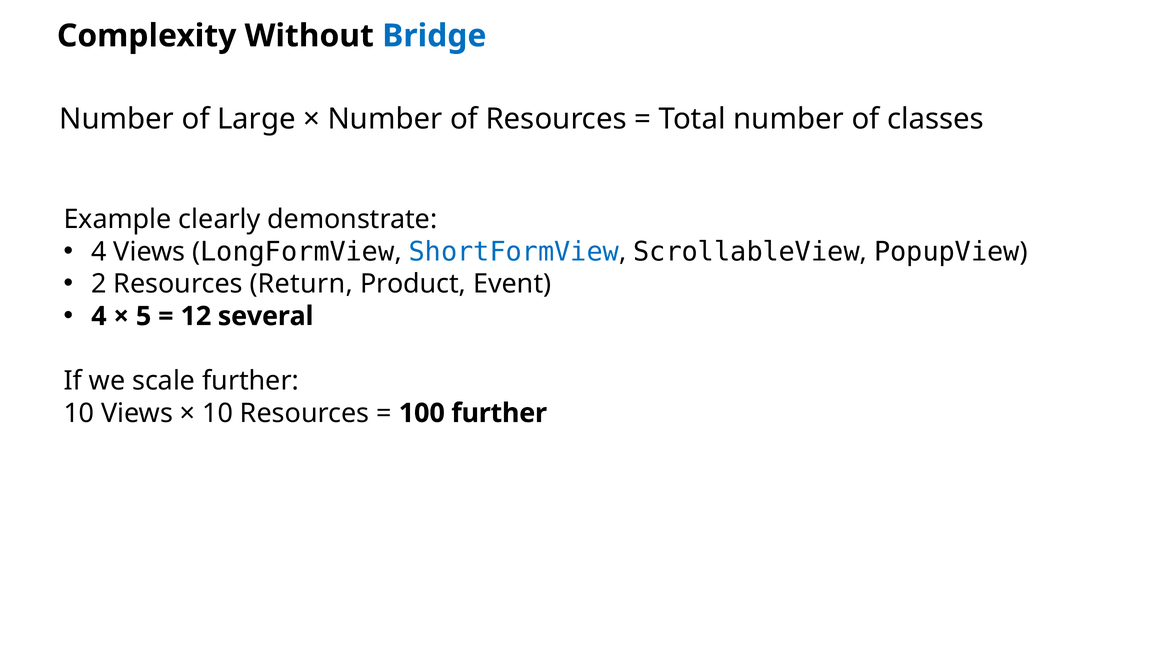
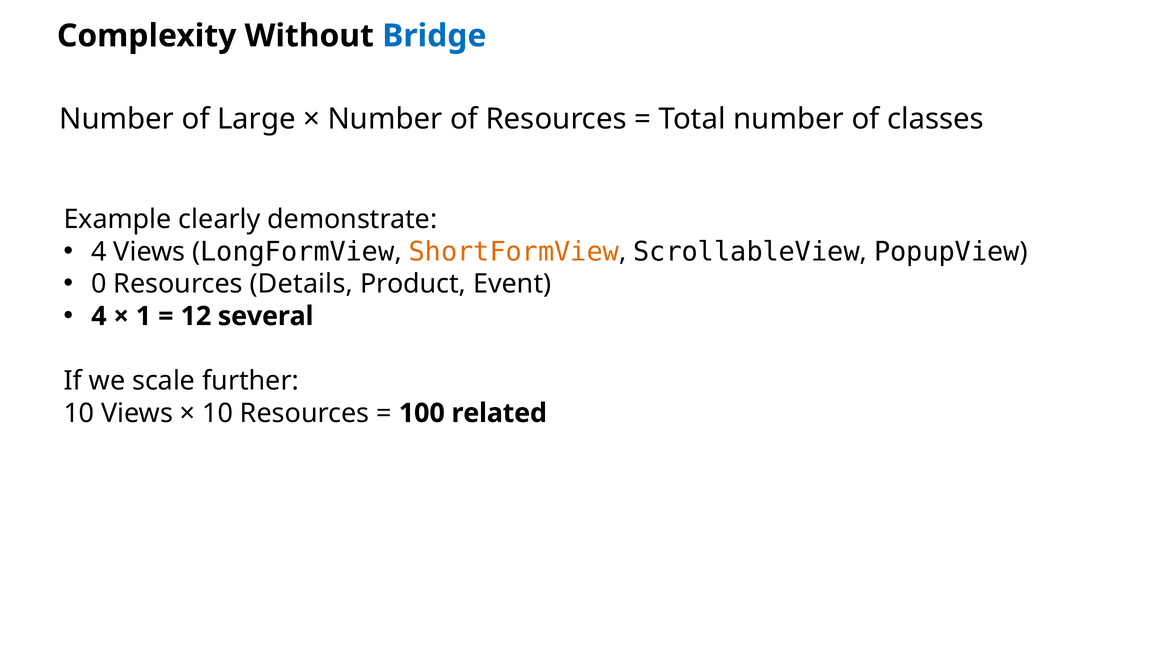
ShortFormView colour: blue -> orange (514, 252)
2: 2 -> 0 (99, 284)
Return: Return -> Details (301, 284)
5: 5 -> 1 (144, 316)
100 further: further -> related (499, 413)
